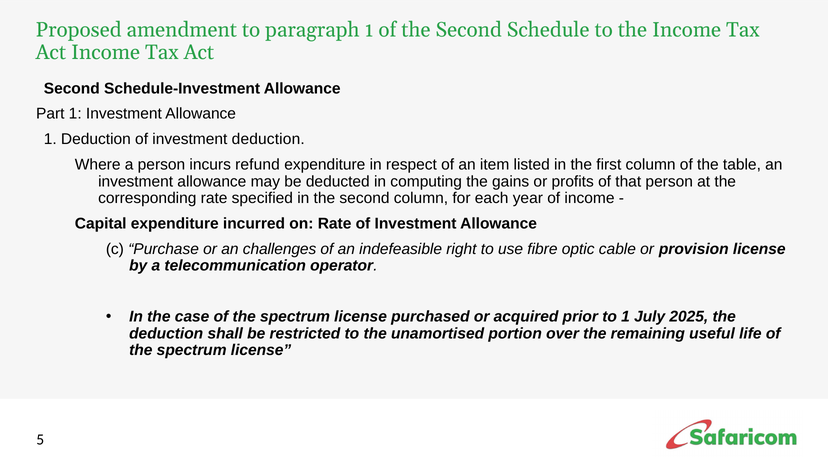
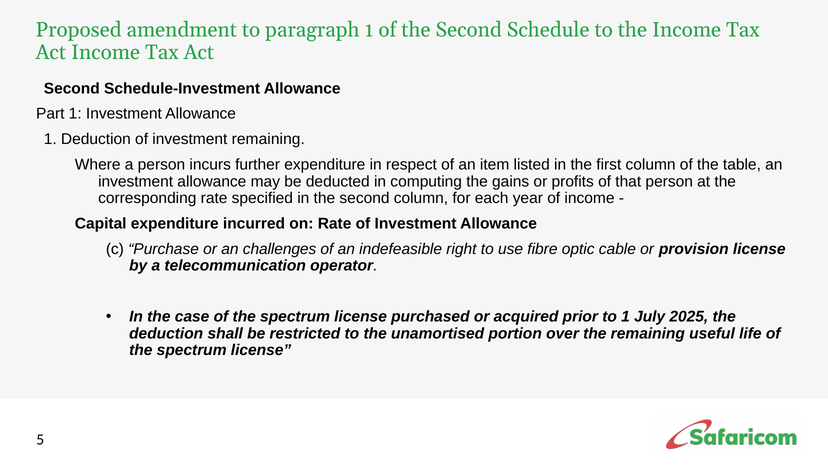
investment deduction: deduction -> remaining (268, 139)
refund: refund -> further (258, 165)
